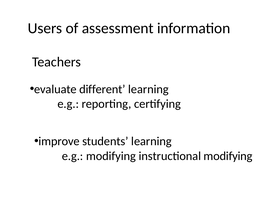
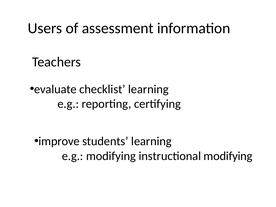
different: different -> checklist (102, 89)
